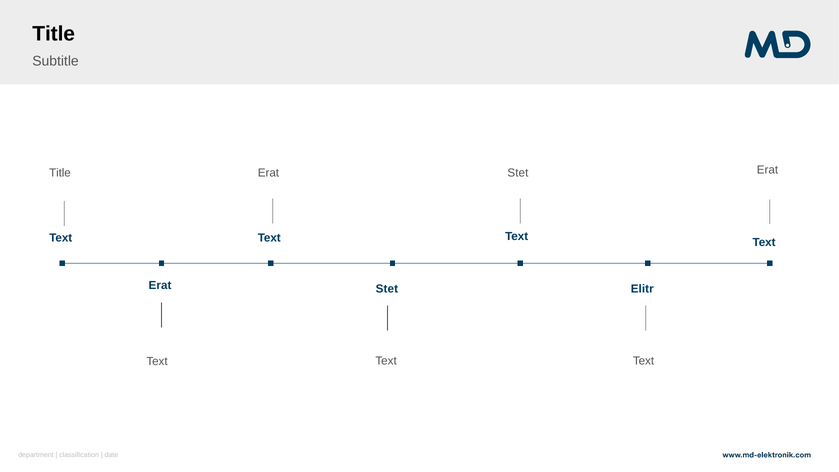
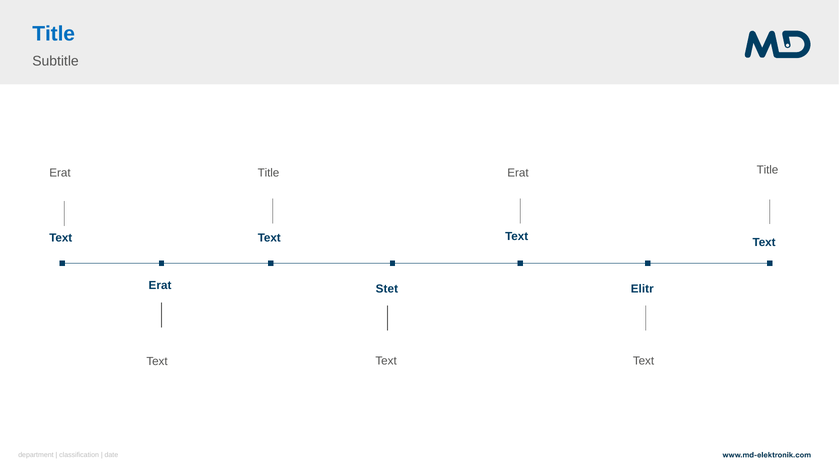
Title colour: black -> blue (54, 34)
Erat: Erat -> Title (768, 170)
Title: Title -> Erat (60, 173)
Erat: Erat -> Title (269, 173)
Stet: Stet -> Erat (518, 173)
